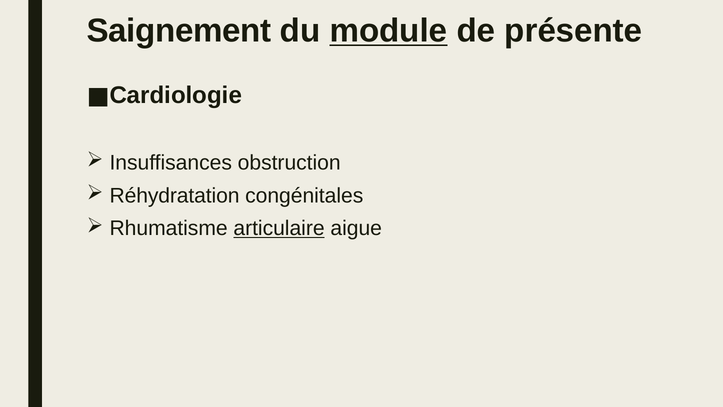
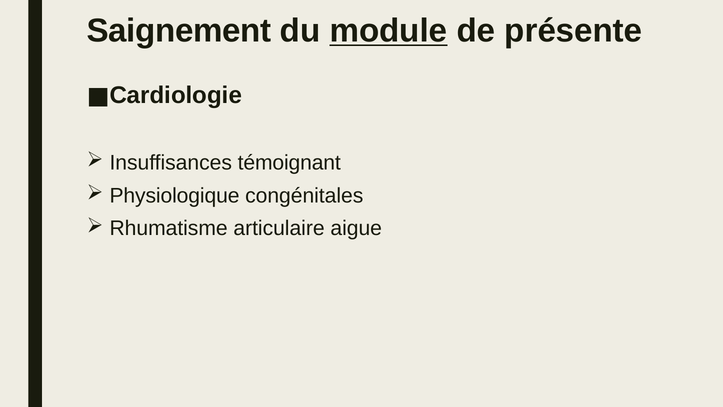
obstruction: obstruction -> témoignant (289, 163)
Réhydratation: Réhydratation -> Physiologique (175, 195)
articulaire underline: present -> none (279, 228)
